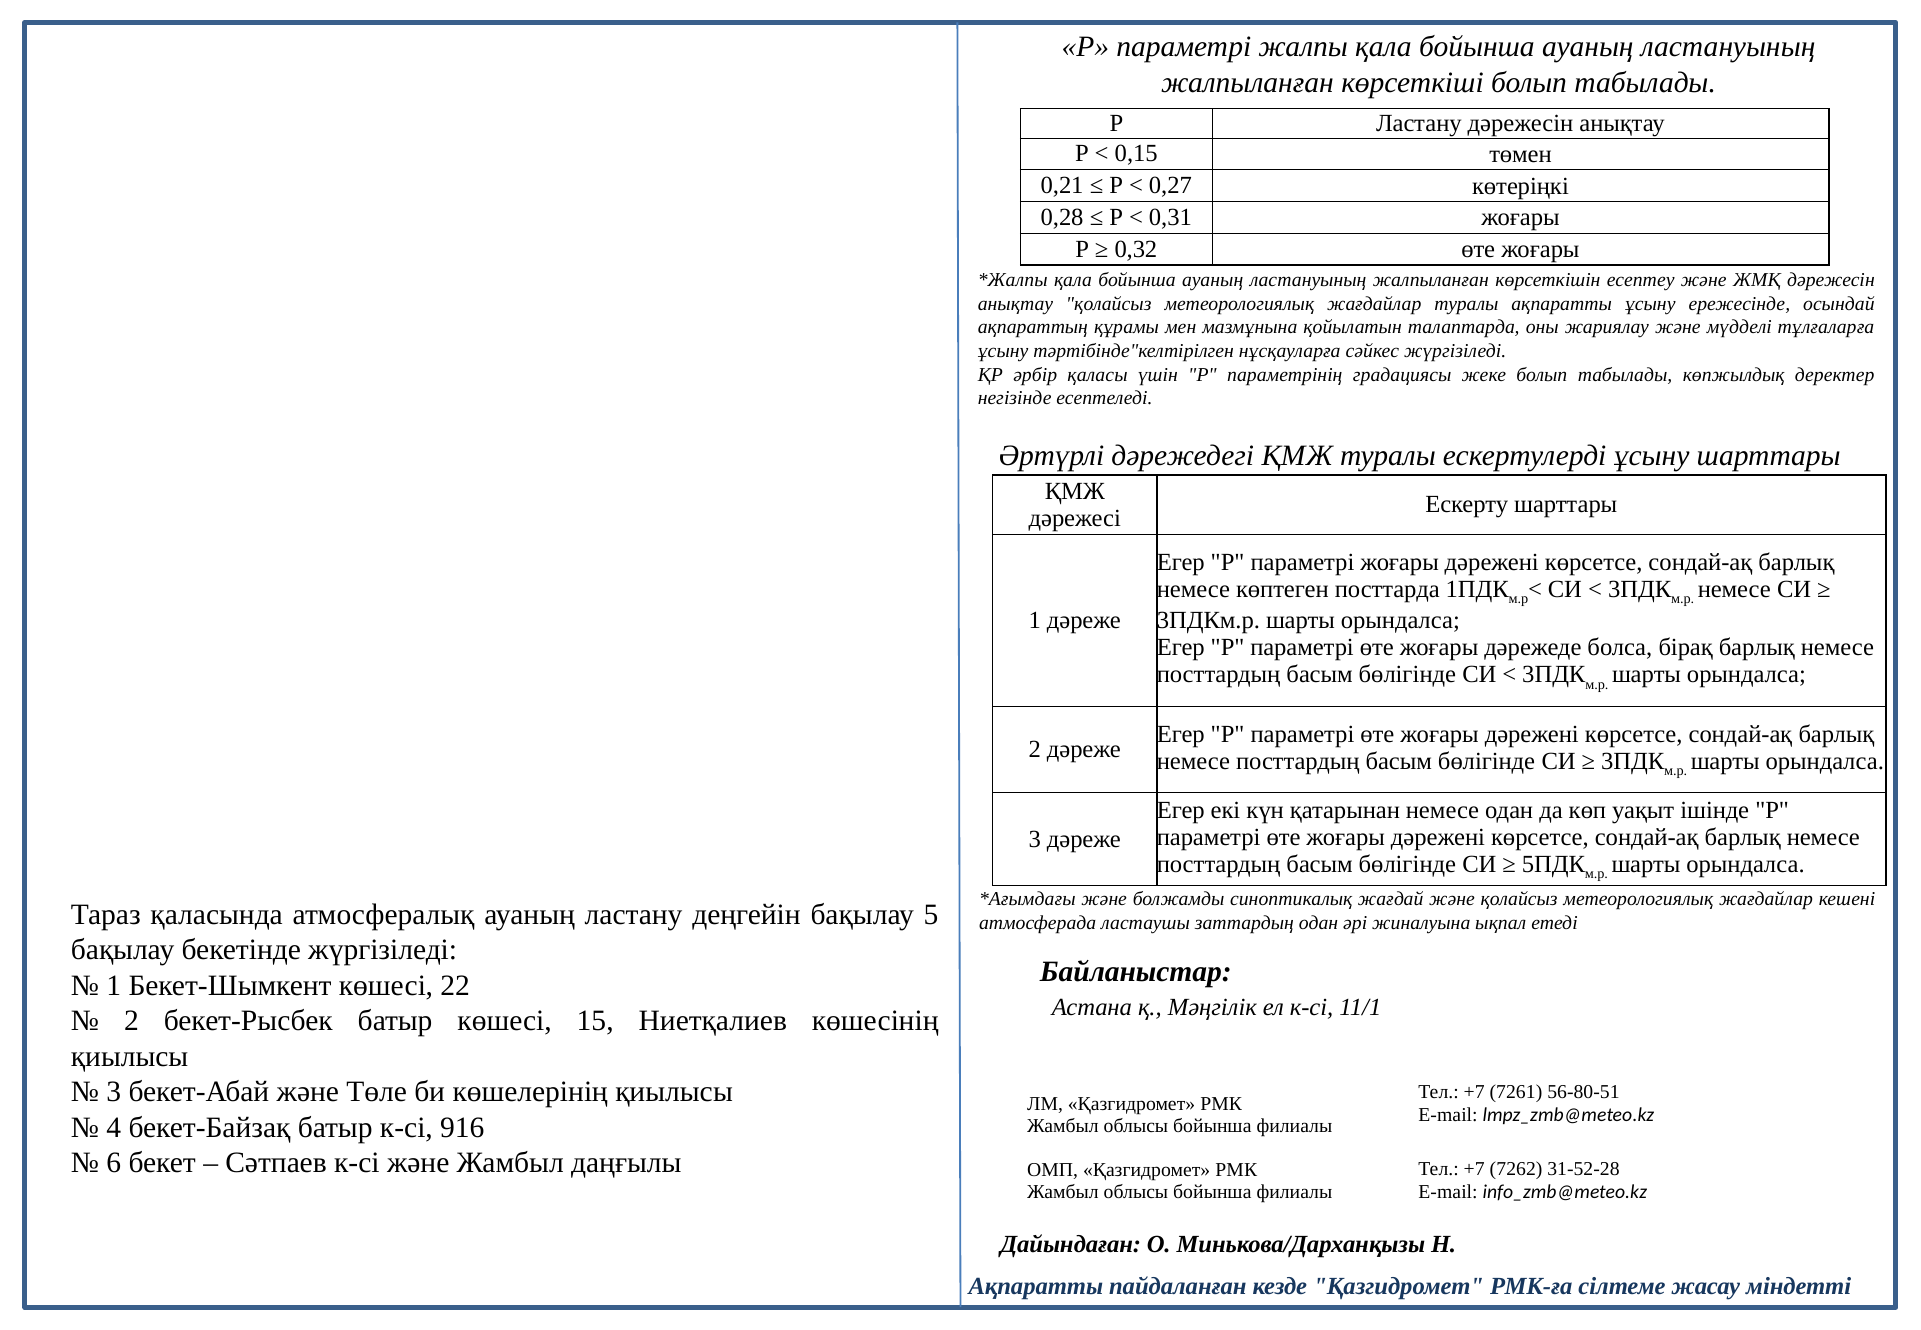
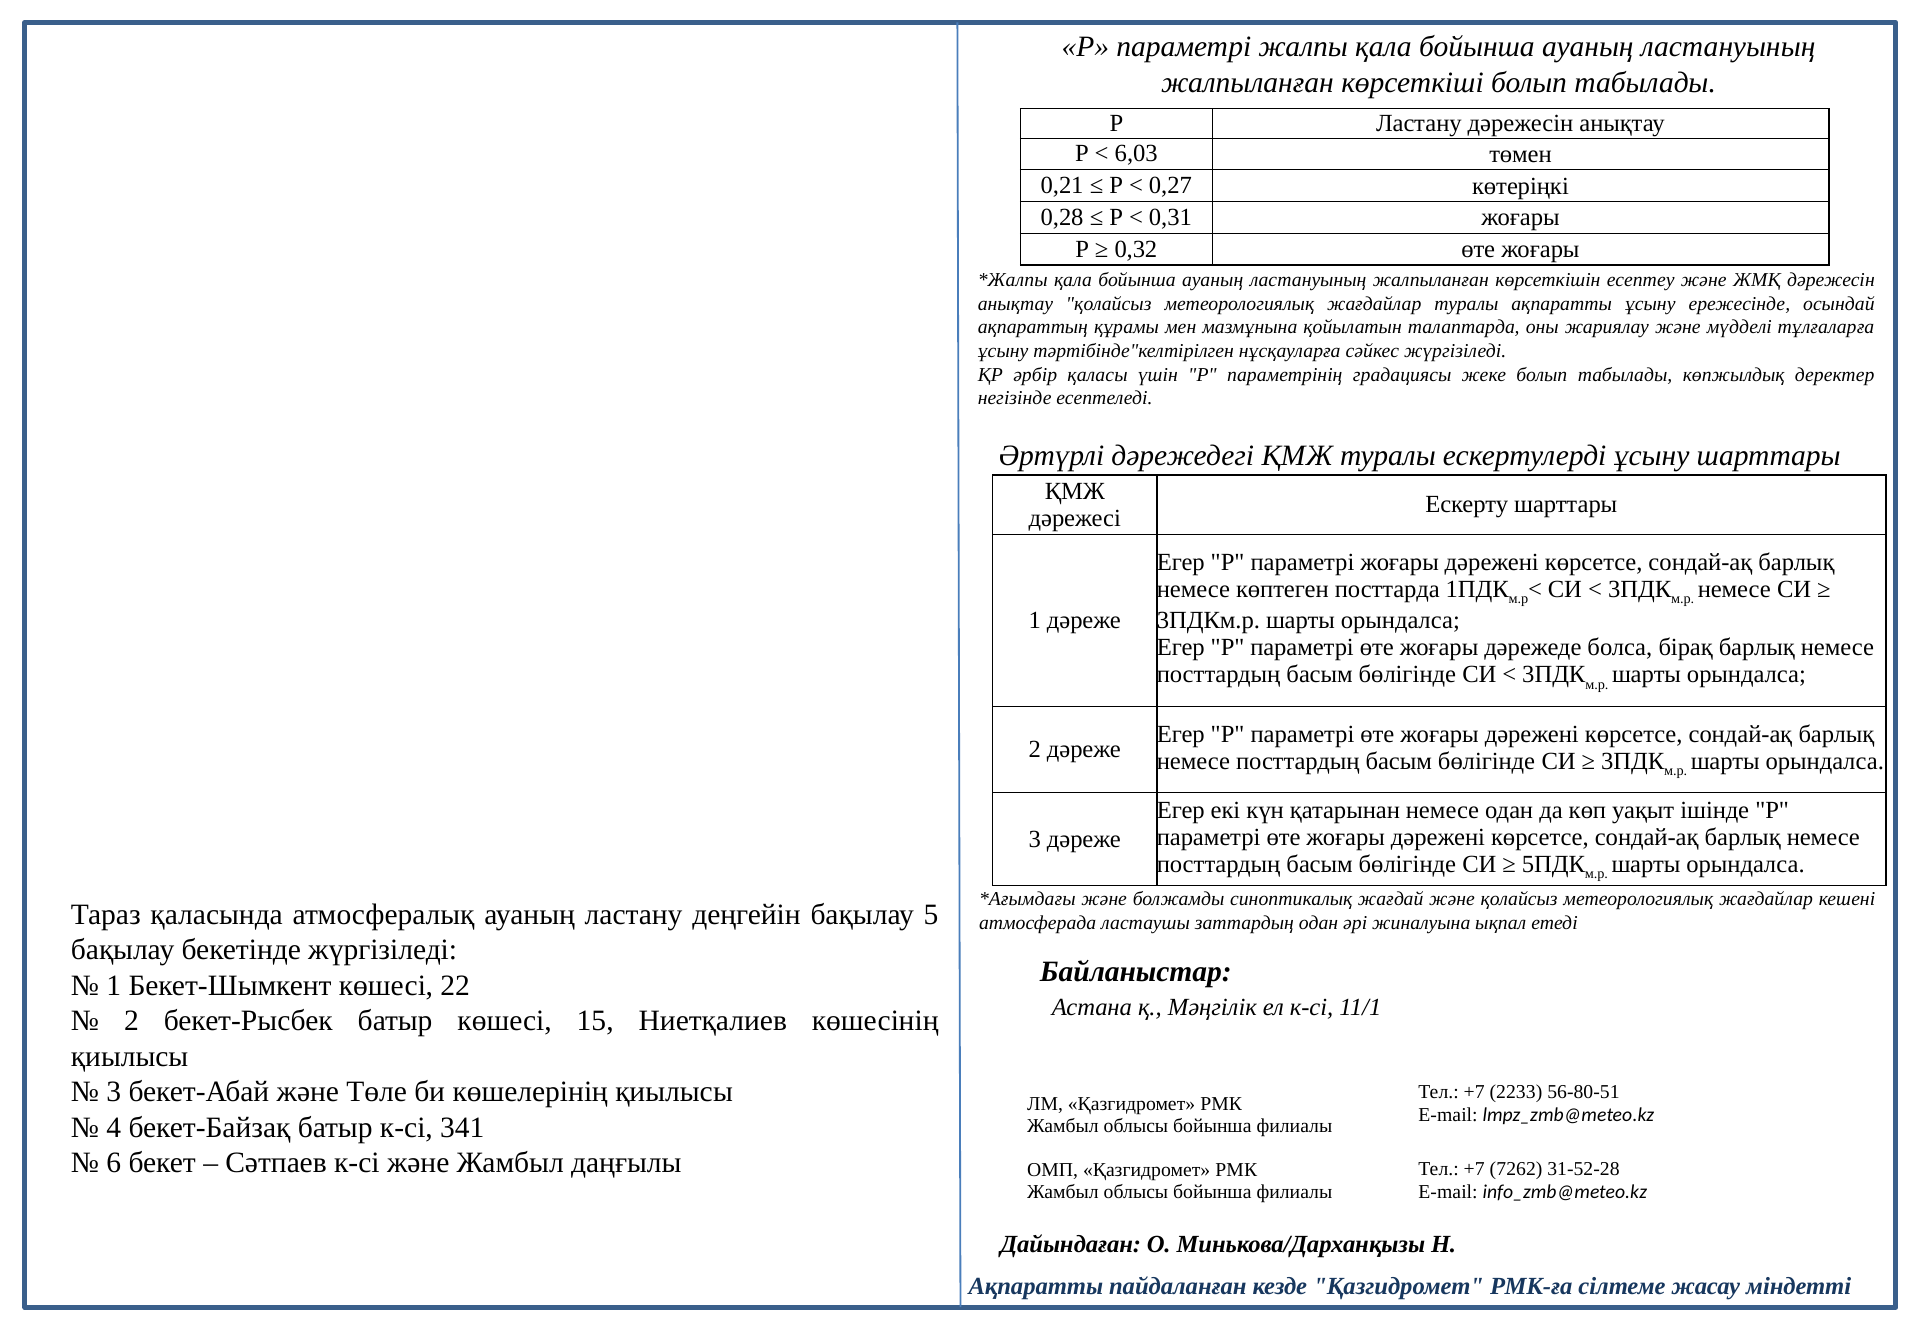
0,15: 0,15 -> 6,03 (1136, 154)
7261: 7261 -> 2233 (1516, 1092)
916: 916 -> 341 (462, 1127)
